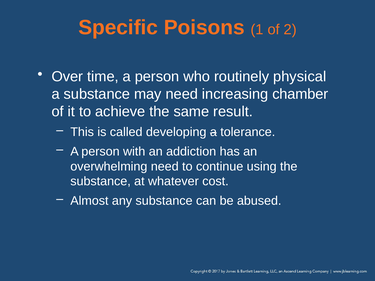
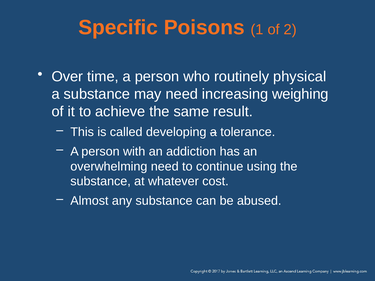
chamber: chamber -> weighing (300, 94)
